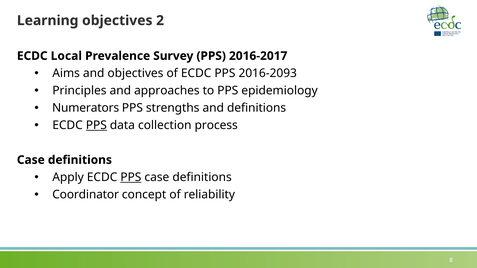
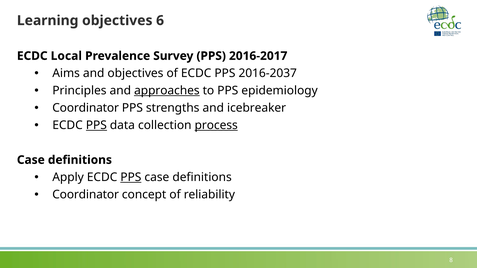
2: 2 -> 6 (160, 21)
2016-2093: 2016-2093 -> 2016-2037 (268, 73)
approaches underline: none -> present (167, 91)
Numerators: Numerators -> Coordinator (86, 108)
and definitions: definitions -> icebreaker (257, 108)
process underline: none -> present (216, 125)
